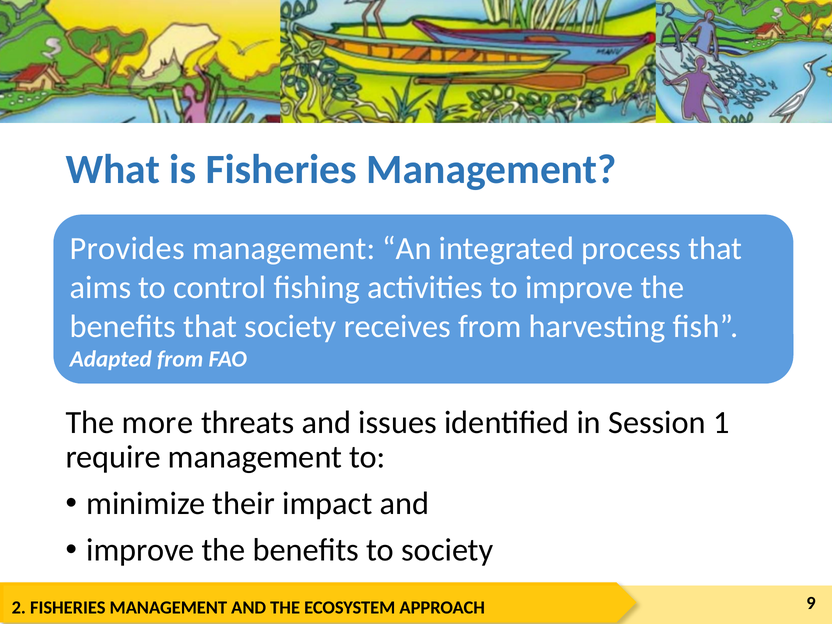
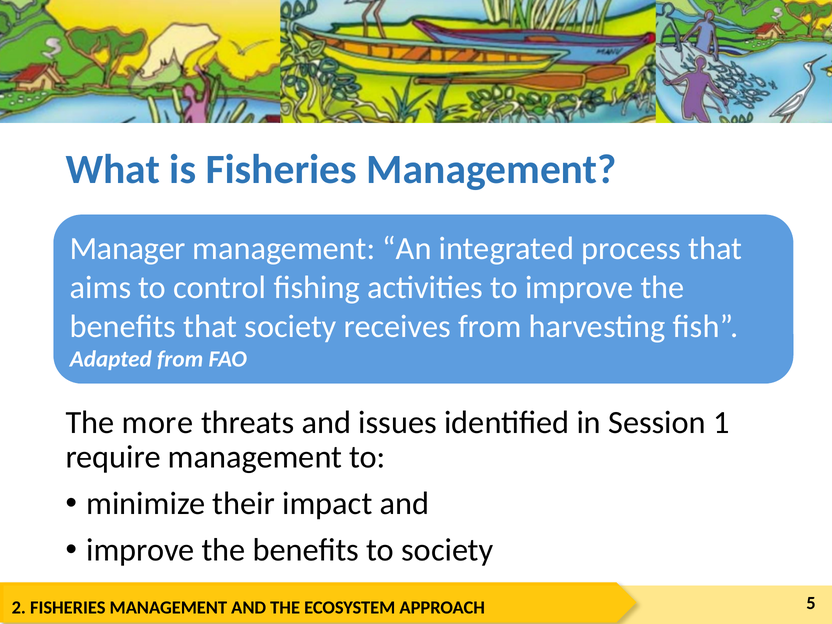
Provides: Provides -> Manager (128, 249)
9: 9 -> 5 (811, 603)
